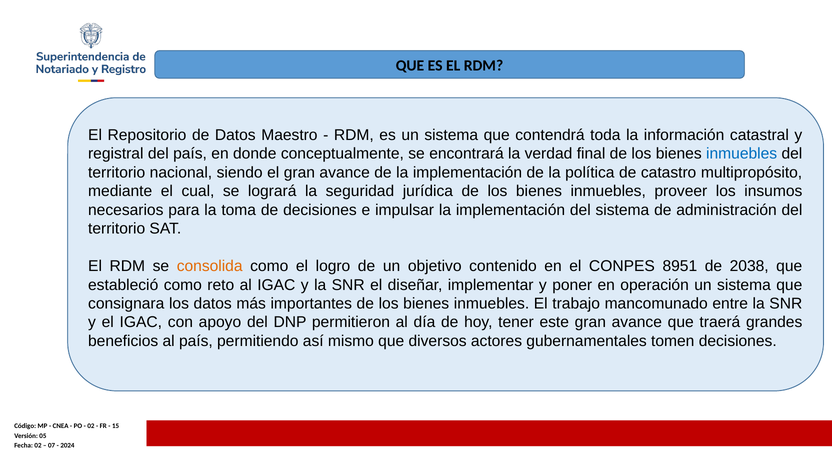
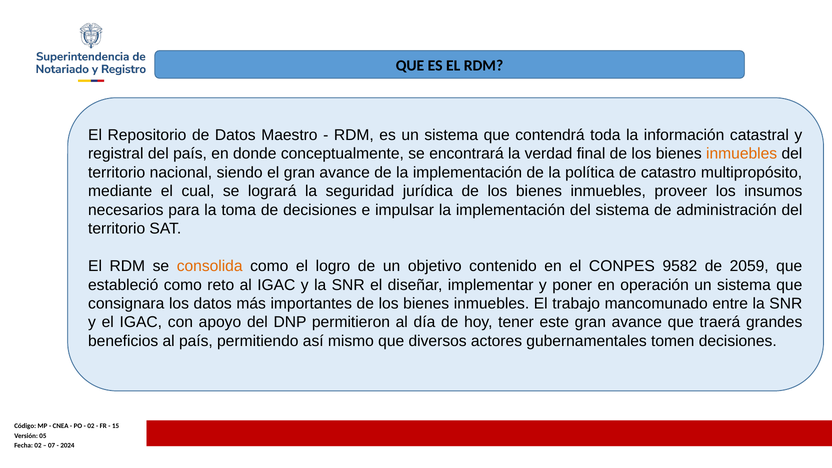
inmuebles colour: blue -> orange (742, 154)
8951: 8951 -> 9582 (680, 266)
2038: 2038 -> 2059 (749, 266)
